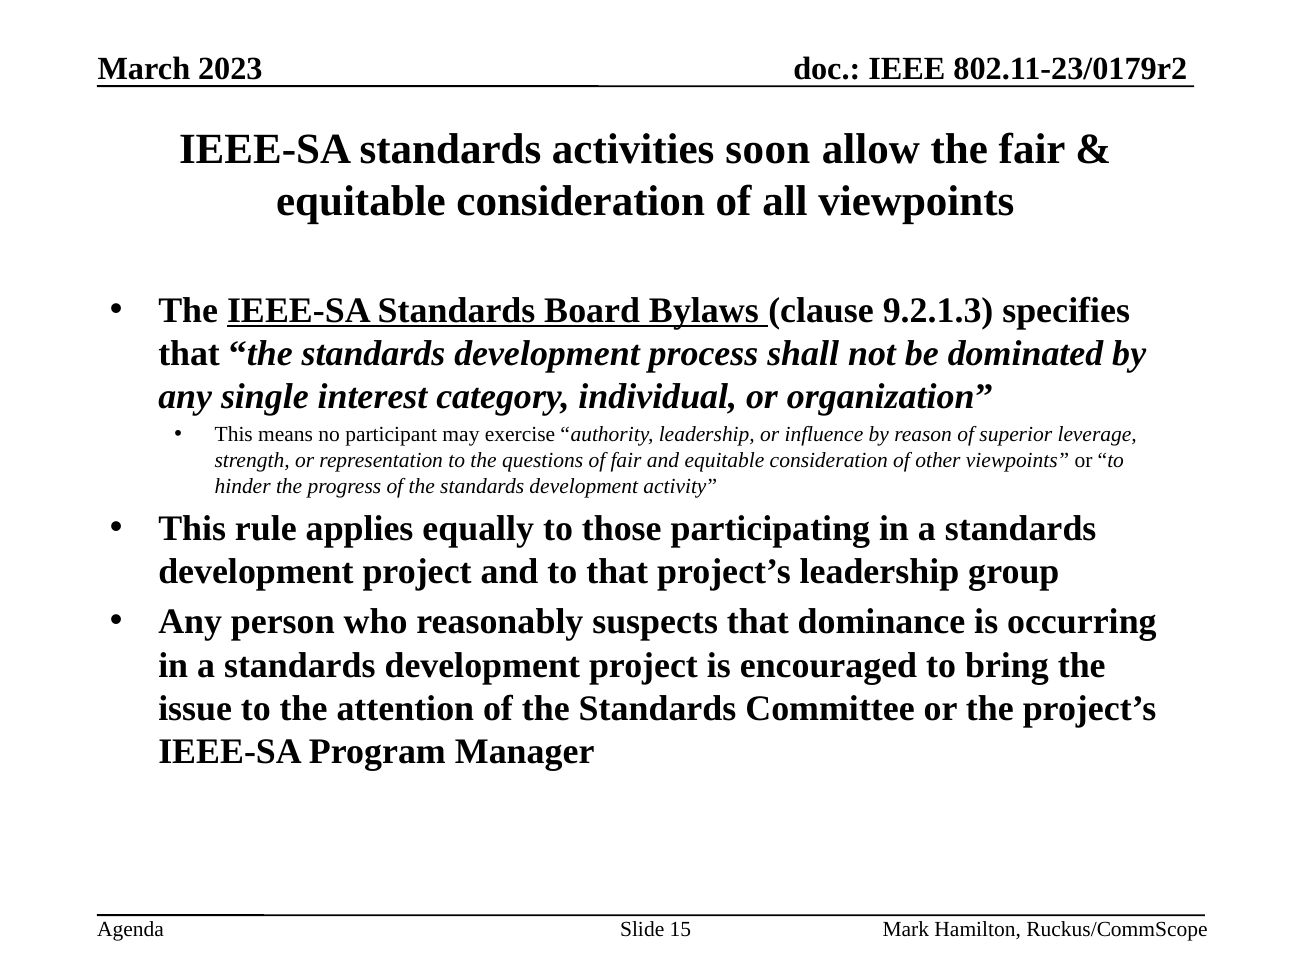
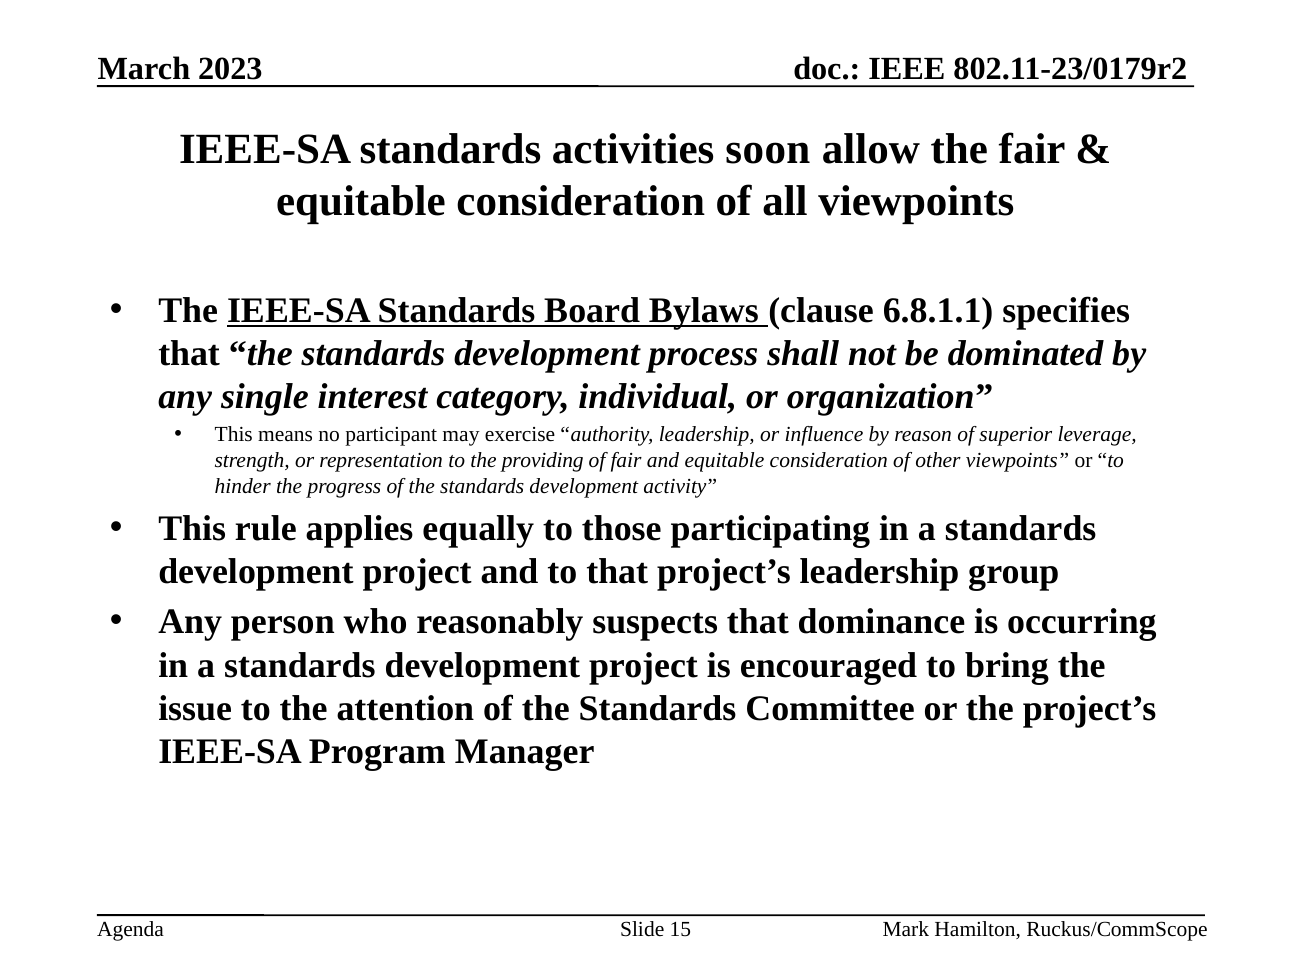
9.2.1.3: 9.2.1.3 -> 6.8.1.1 (938, 310)
questions: questions -> providing (543, 460)
